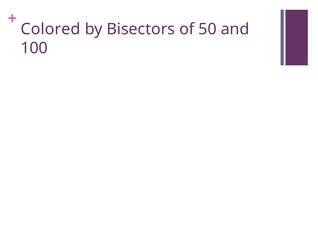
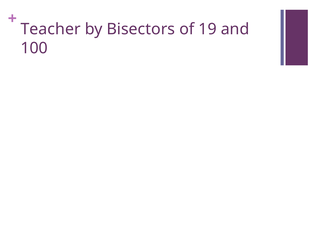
Colored: Colored -> Teacher (51, 29)
50: 50 -> 19 (208, 29)
